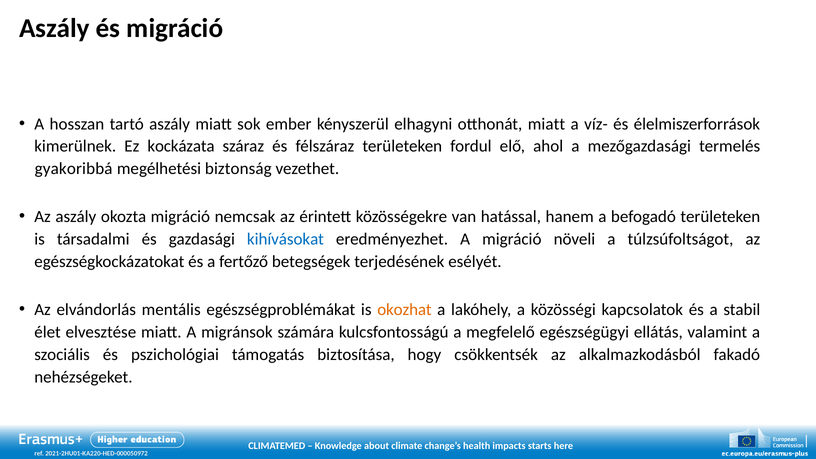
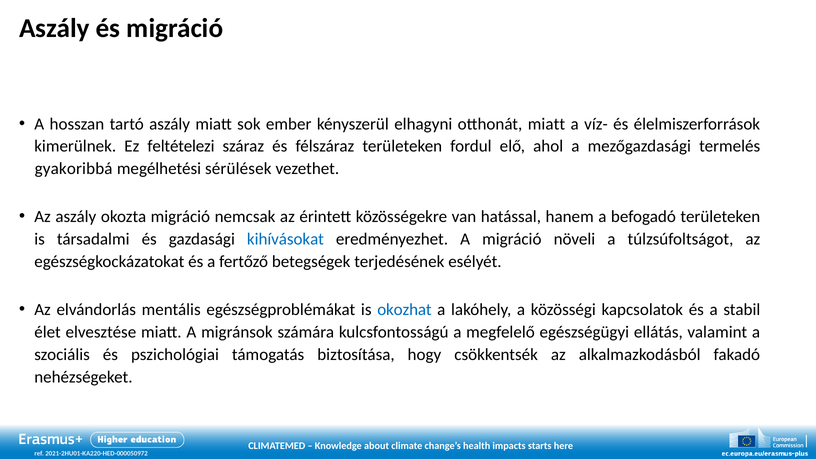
kockázata: kockázata -> feltételezi (181, 146)
biztonság: biztonság -> sérülések (238, 169)
okozhat colour: orange -> blue (404, 310)
